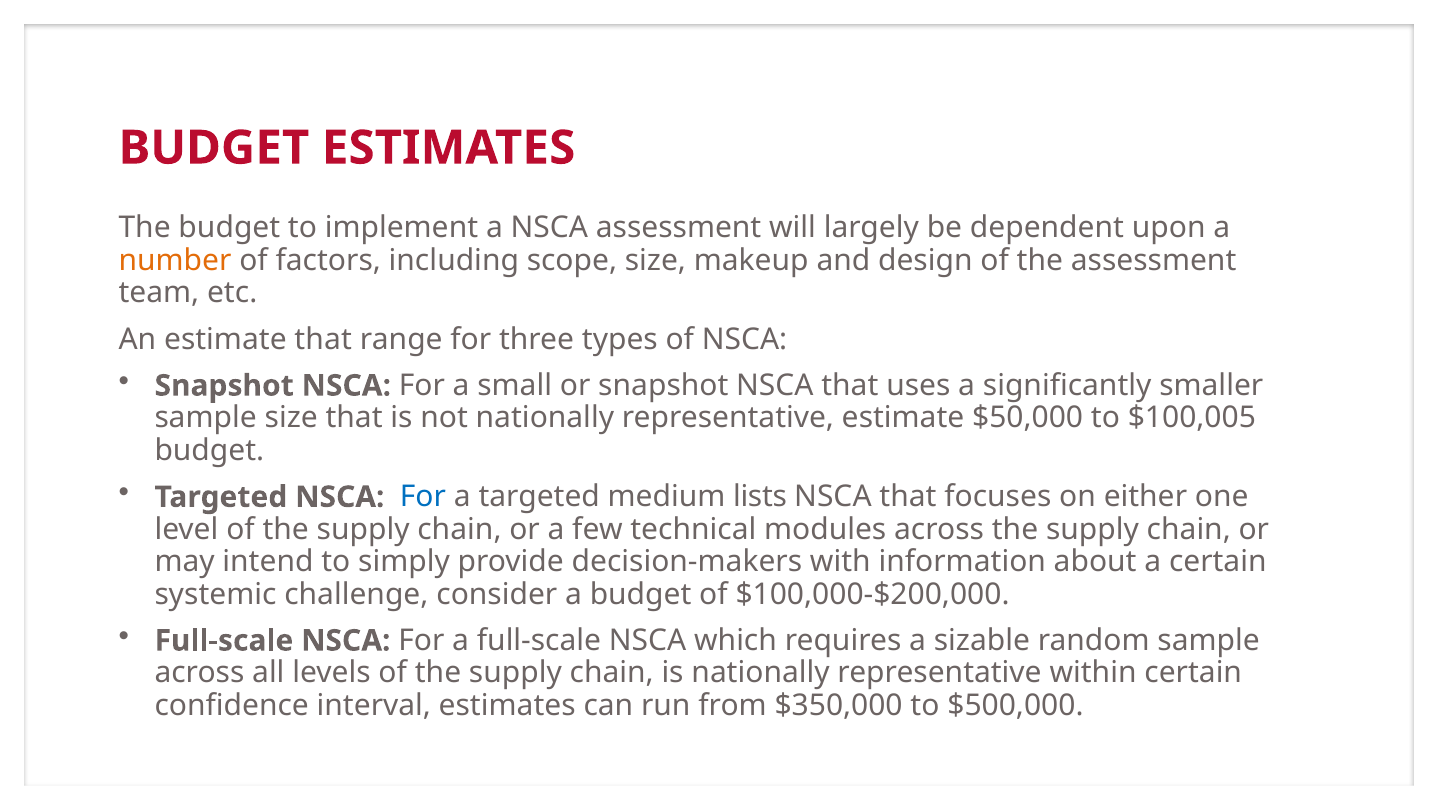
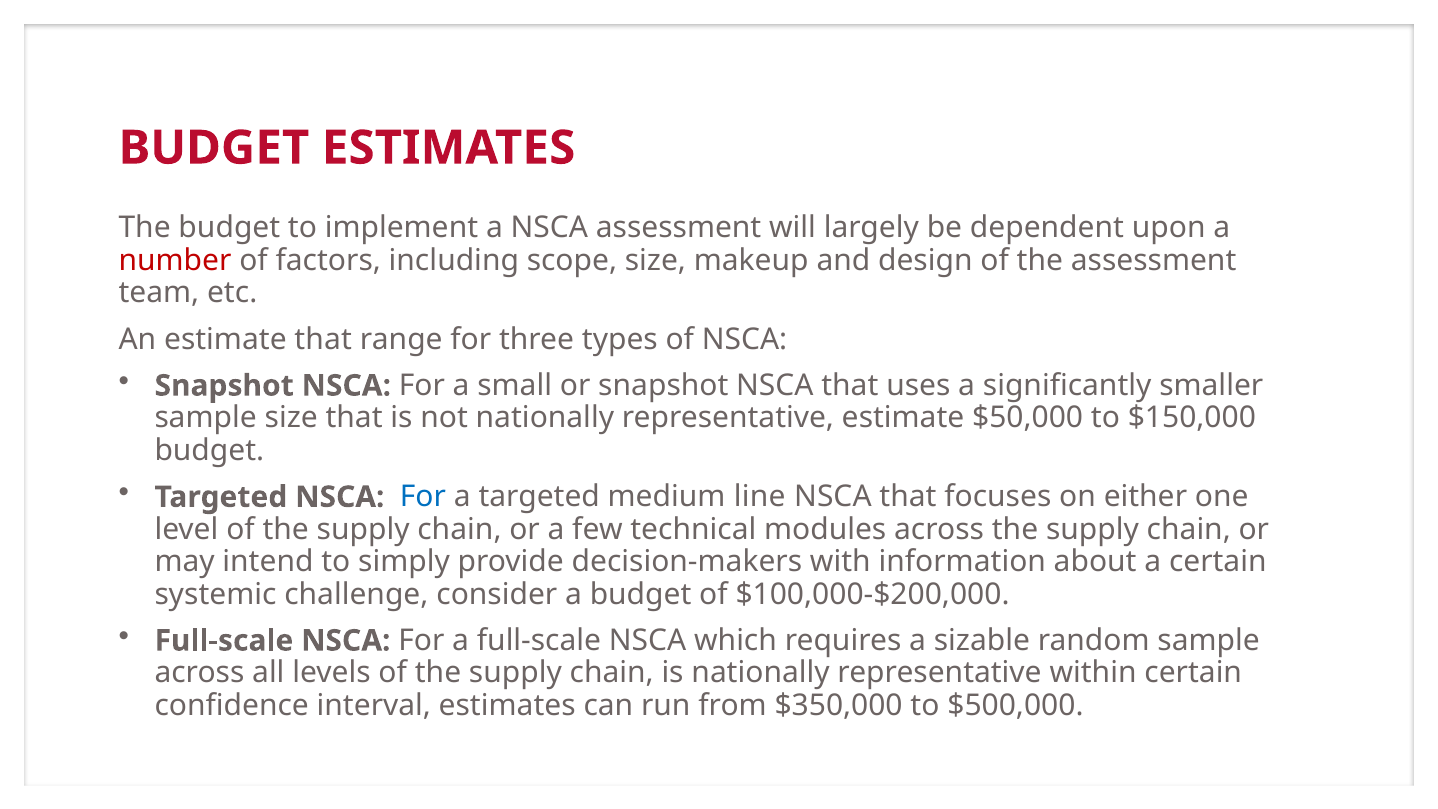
number colour: orange -> red (175, 260)
$100,005: $100,005 -> $150,000 (1192, 418)
lists: lists -> line (760, 497)
